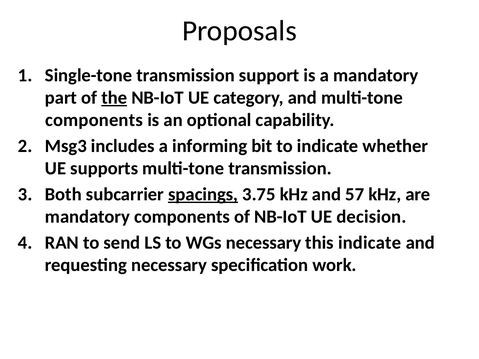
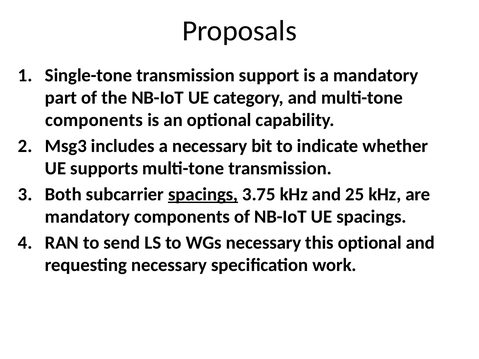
the underline: present -> none (114, 98)
a informing: informing -> necessary (210, 146)
57: 57 -> 25 (355, 194)
UE decision: decision -> spacings (371, 217)
this indicate: indicate -> optional (370, 243)
